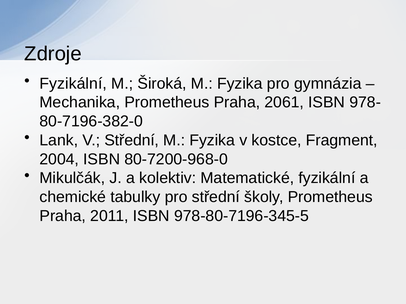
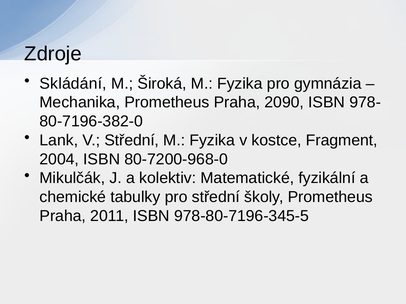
Fyzikální: Fyzikální -> Skládání (73, 84)
2061: 2061 -> 2090 (284, 103)
